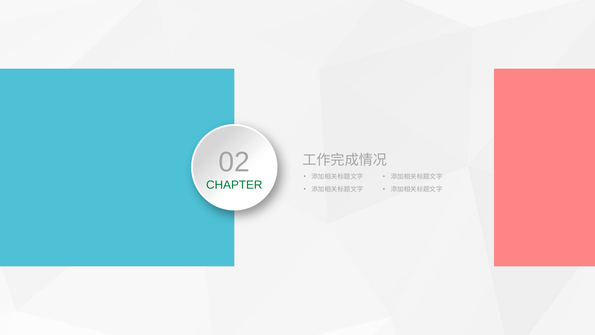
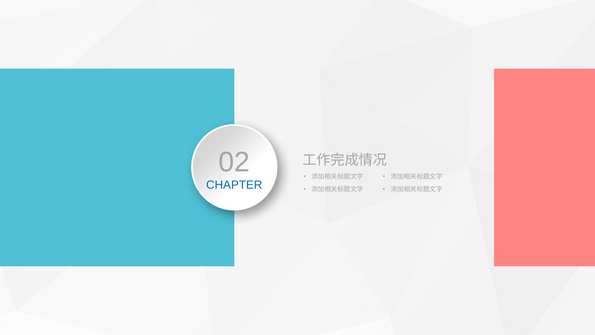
CHAPTER colour: green -> blue (234, 185)
